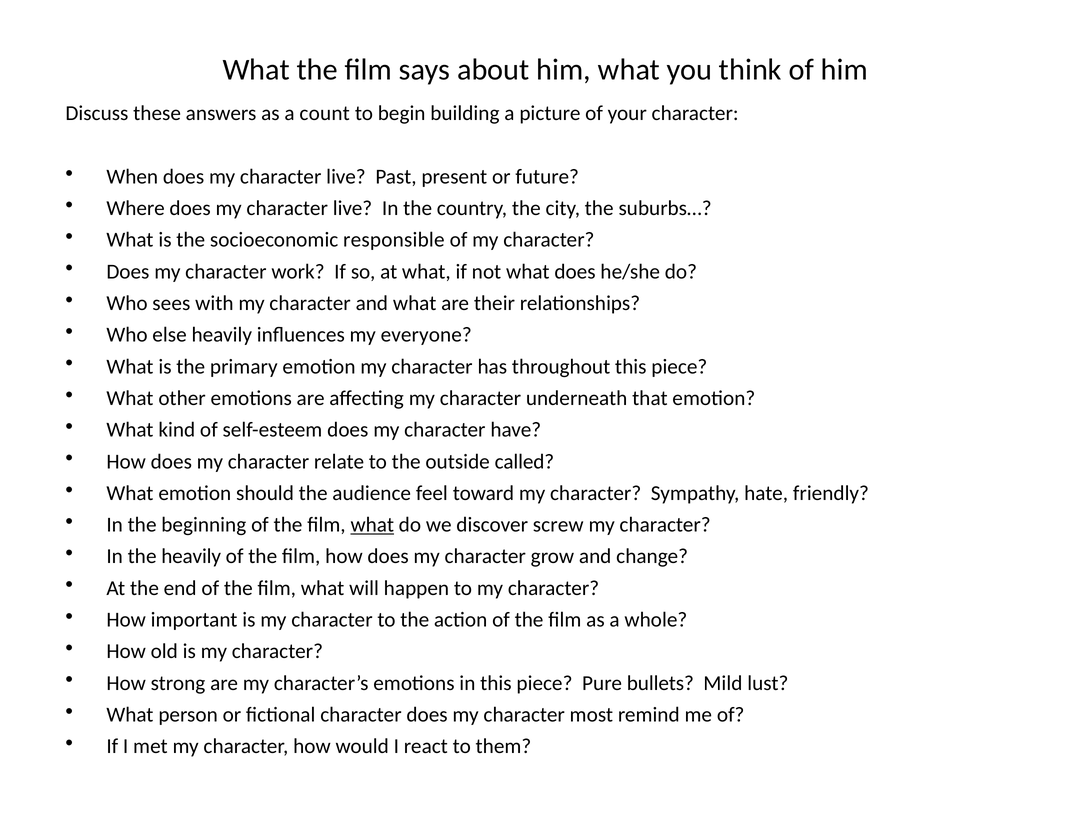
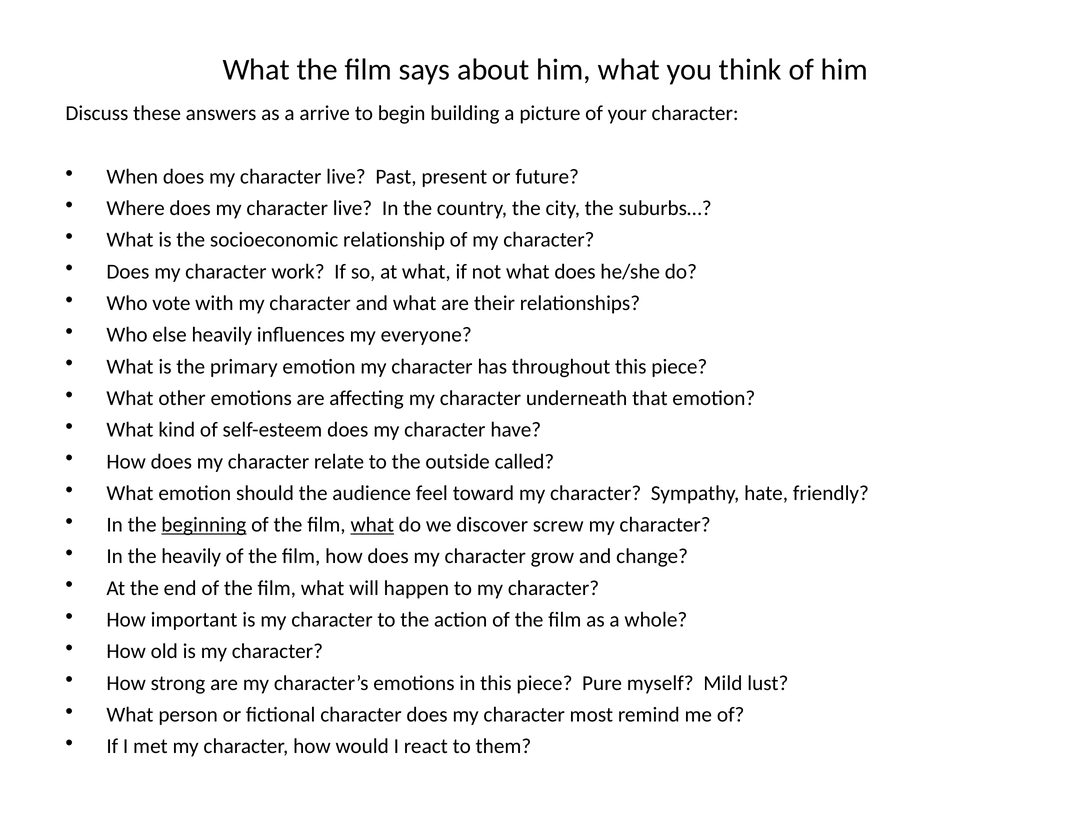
count: count -> arrive (325, 113)
responsible: responsible -> relationship (394, 240)
sees: sees -> vote (171, 303)
beginning underline: none -> present (204, 525)
bullets: bullets -> myself (660, 683)
